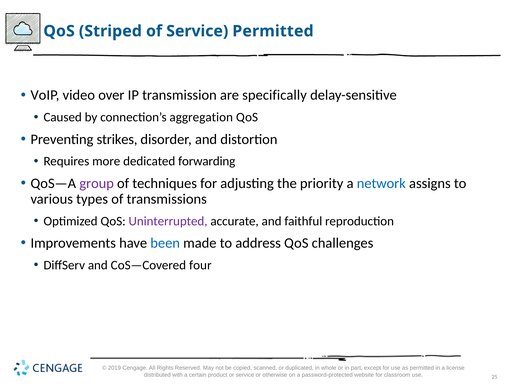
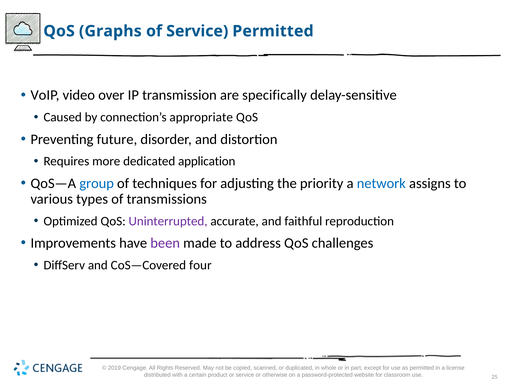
Striped: Striped -> Graphs (110, 31)
aggregation: aggregation -> appropriate (201, 117)
strikes: strikes -> future (117, 139)
forwarding: forwarding -> application (207, 161)
group colour: purple -> blue (97, 183)
been colour: blue -> purple (165, 243)
